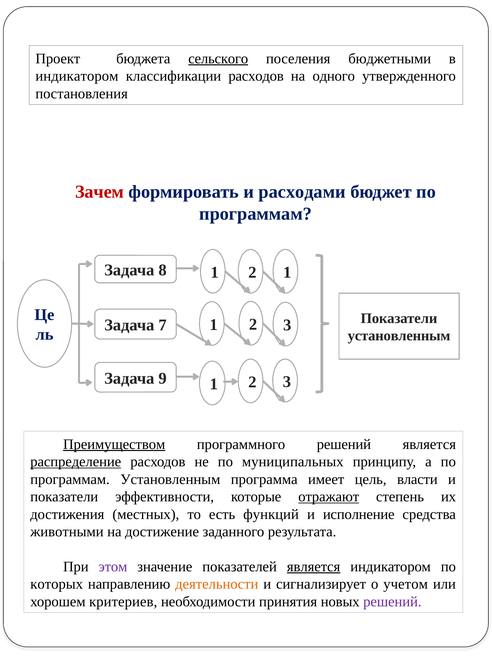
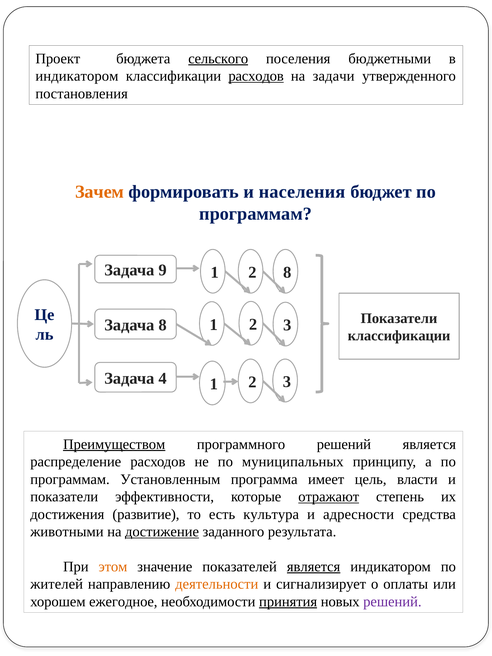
расходов underline: none -> present (256, 76)
одного: одного -> задачи (334, 76)
Зачем colour: red -> orange (100, 192)
расходами: расходами -> населения (302, 192)
8: 8 -> 9 (163, 270)
1: 1 -> 8 (287, 272)
Задача 7: 7 -> 8 (163, 325)
установленным: установленным -> классификации (399, 336)
9: 9 -> 4 (163, 378)
распределение underline: present -> none (76, 462)
местных: местных -> развитие (146, 514)
функций: функций -> культура (271, 514)
исполнение: исполнение -> адресности (359, 514)
достижение underline: none -> present (162, 532)
этом colour: purple -> orange (113, 567)
которых: которых -> жителей (57, 584)
учетом: учетом -> оплаты (406, 584)
критериев: критериев -> ежегодное (123, 602)
принятия underline: none -> present (288, 602)
